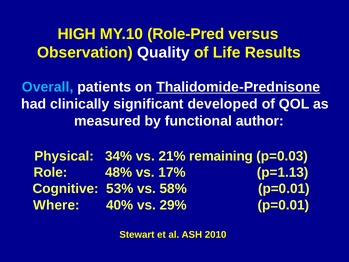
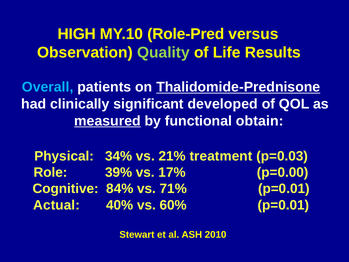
Quality colour: white -> light green (163, 53)
measured underline: none -> present (107, 121)
author: author -> obtain (260, 121)
remaining: remaining -> treatment (221, 156)
48%: 48% -> 39% (119, 172)
p=1.13: p=1.13 -> p=0.00 (283, 172)
53%: 53% -> 84% (120, 189)
58%: 58% -> 71% (173, 189)
Where: Where -> Actual (57, 205)
29%: 29% -> 60% (173, 205)
